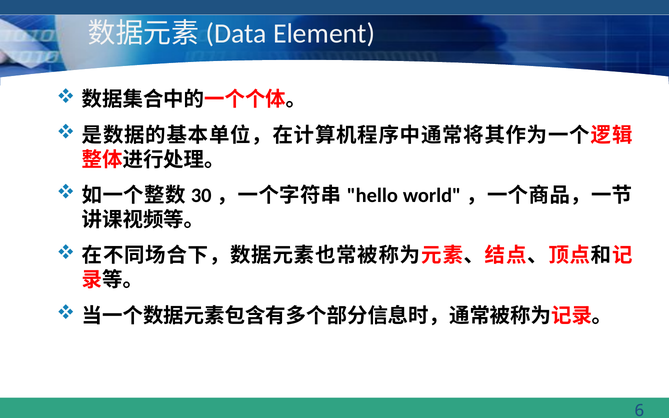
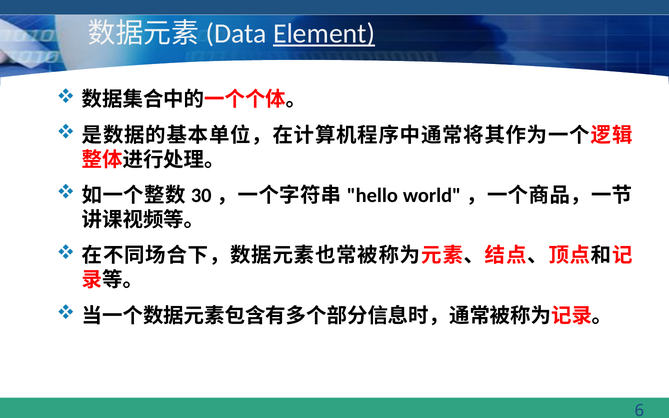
Element underline: none -> present (324, 33)
